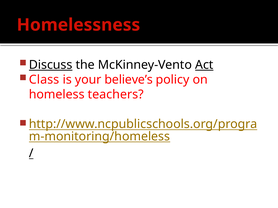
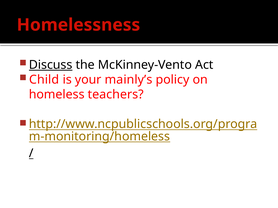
Act underline: present -> none (204, 65)
Class: Class -> Child (44, 80)
believe’s: believe’s -> mainly’s (129, 80)
